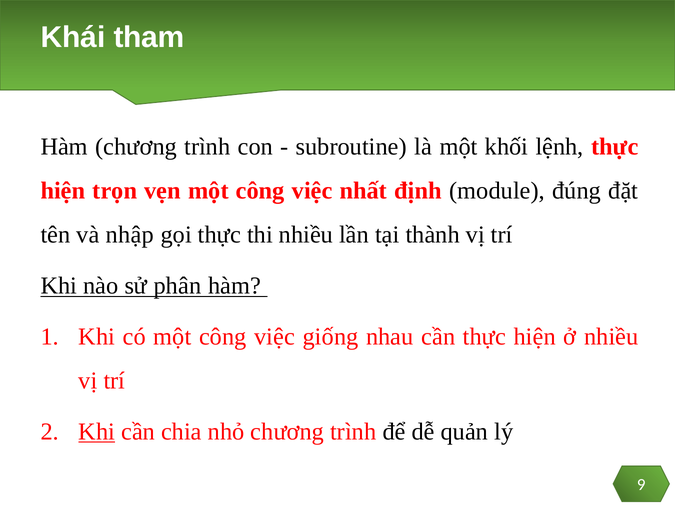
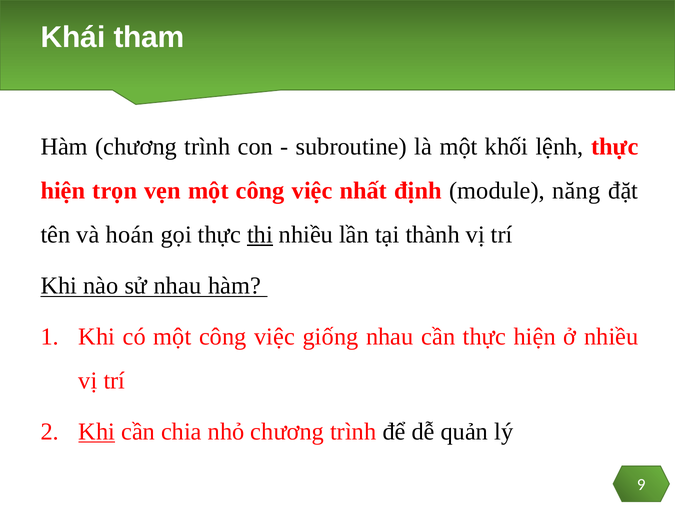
đúng: đúng -> năng (577, 191)
nhập: nhập -> hoán (130, 235)
thi underline: none -> present (260, 235)
sử phân: phân -> nhau (178, 286)
